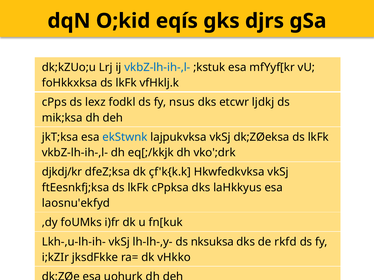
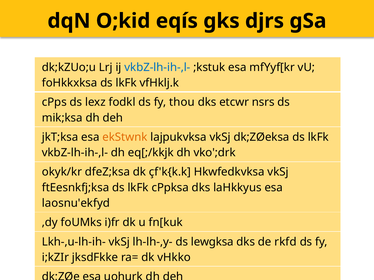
nsus: nsus -> thou (182, 102)
ljdkj: ljdkj -> nsrs (263, 102)
ekStwnk colour: blue -> orange (125, 137)
djkdj/kr: djkdj/kr -> okyk/kr (62, 172)
nksuksa: nksuksa -> lewgksa (212, 242)
